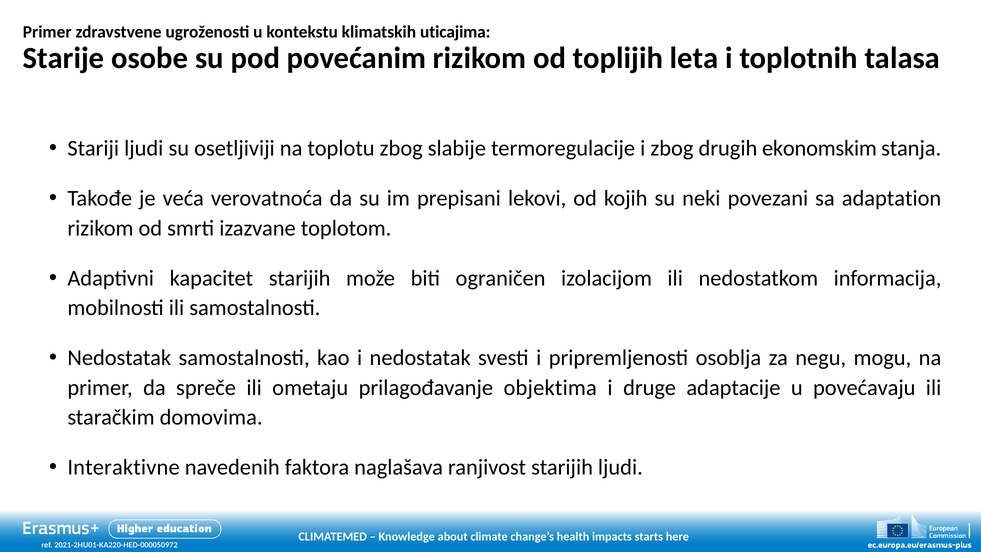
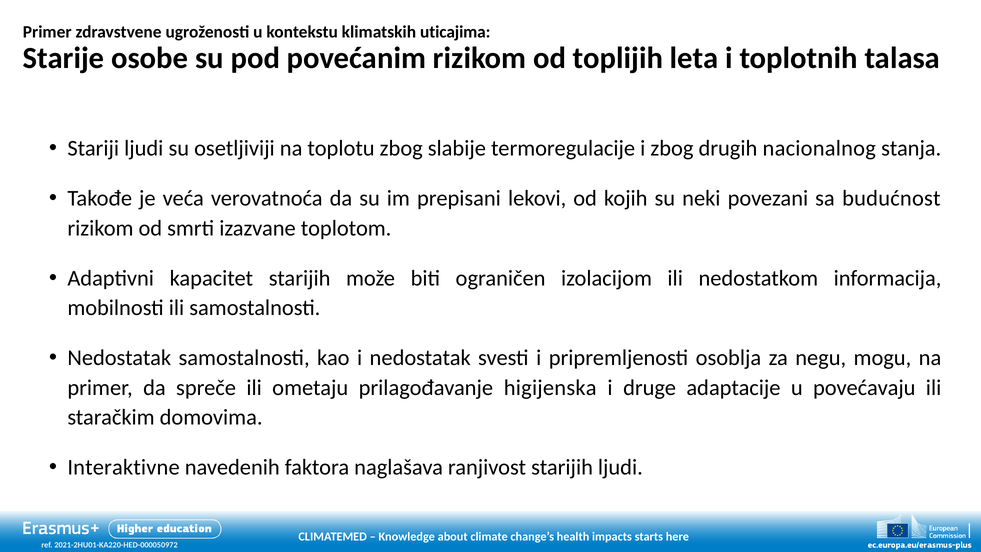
ekonomskim: ekonomskim -> nacionalnog (819, 148)
adaptation: adaptation -> budućnost (891, 199)
objektima: objektima -> higijenska (550, 388)
